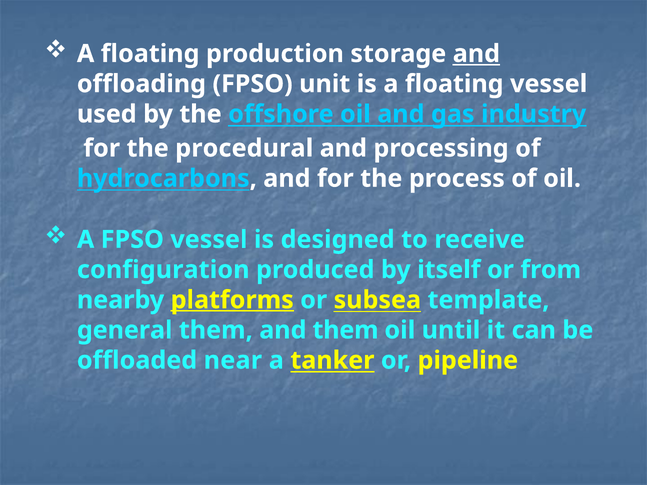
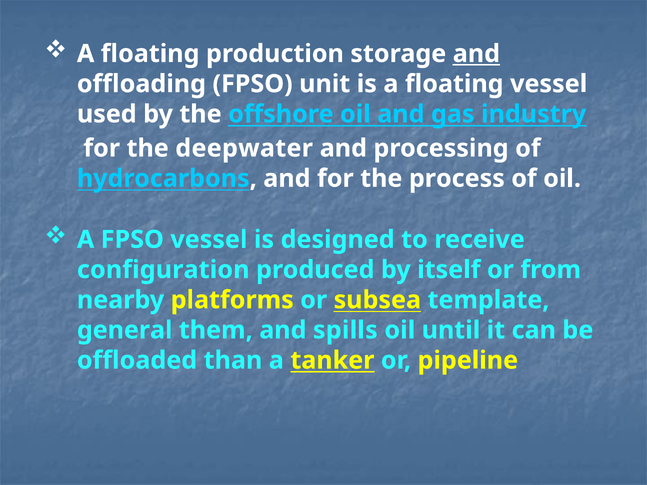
procedural: procedural -> deepwater (244, 148)
platforms underline: present -> none (232, 300)
and them: them -> spills (345, 330)
near: near -> than (233, 361)
